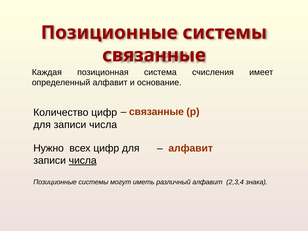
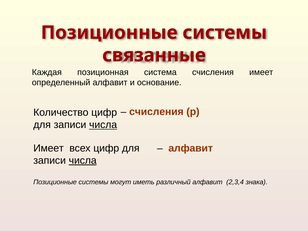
связанные: связанные -> счисления (156, 112)
числа underline: none -> present (103, 125)
Нужно: Нужно -> Имеет (49, 148)
